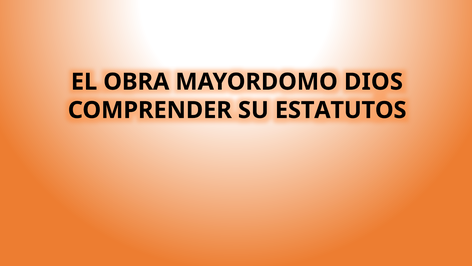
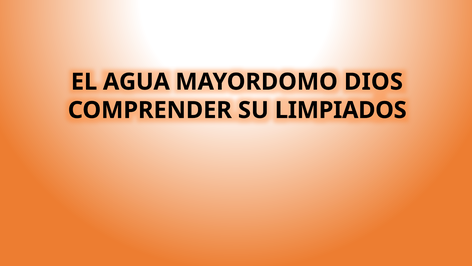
OBRA: OBRA -> AGUA (136, 82)
ESTATUTOS: ESTATUTOS -> LIMPIADOS (341, 110)
